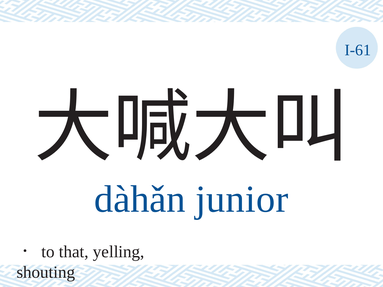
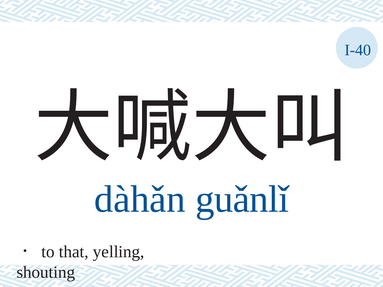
I-61: I-61 -> I-40 (358, 50)
junior: junior -> guǎnlǐ (242, 200)
